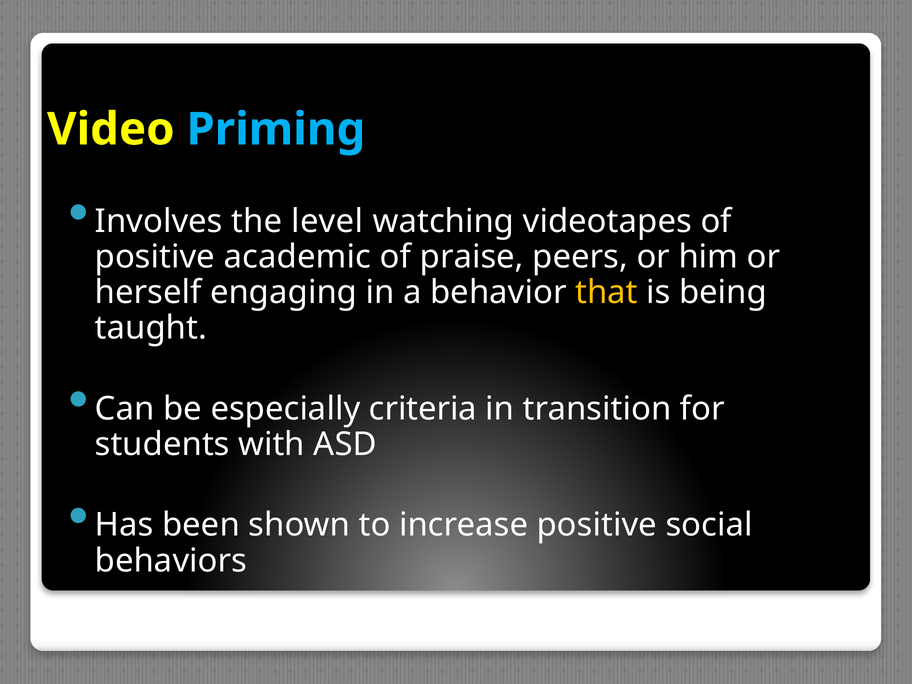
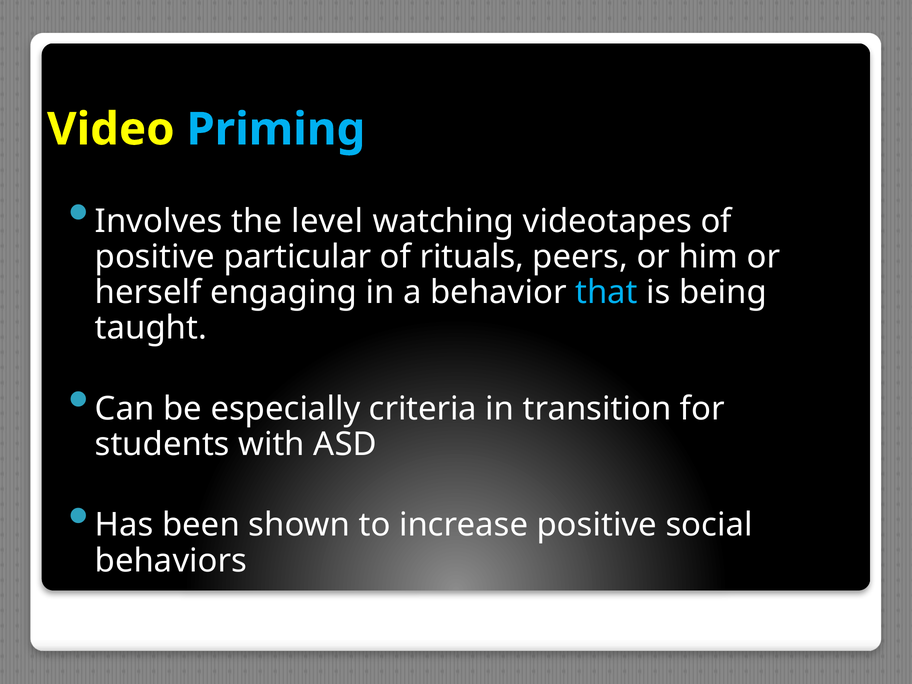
academic: academic -> particular (298, 257)
praise: praise -> rituals (472, 257)
that colour: yellow -> light blue (606, 293)
